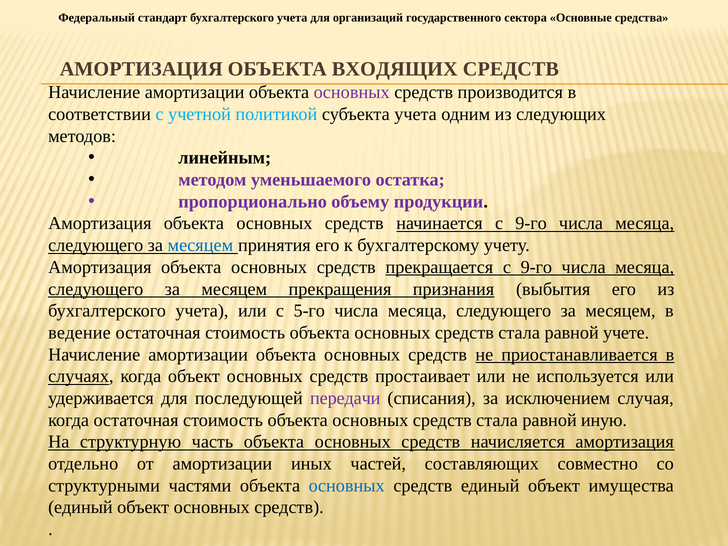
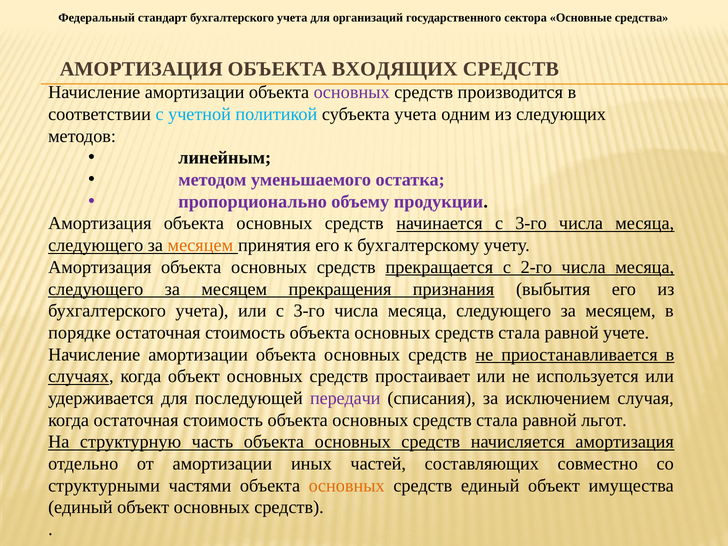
начинается с 9-го: 9-го -> 3-го (531, 223)
месяцем colour: blue -> orange (200, 245)
прекращается с 9-го: 9-го -> 2-го (536, 267)
или с 5-го: 5-го -> 3-го (309, 311)
ведение: ведение -> порядке (80, 333)
иную: иную -> льгот (604, 420)
основных colour: blue -> orange (347, 486)
